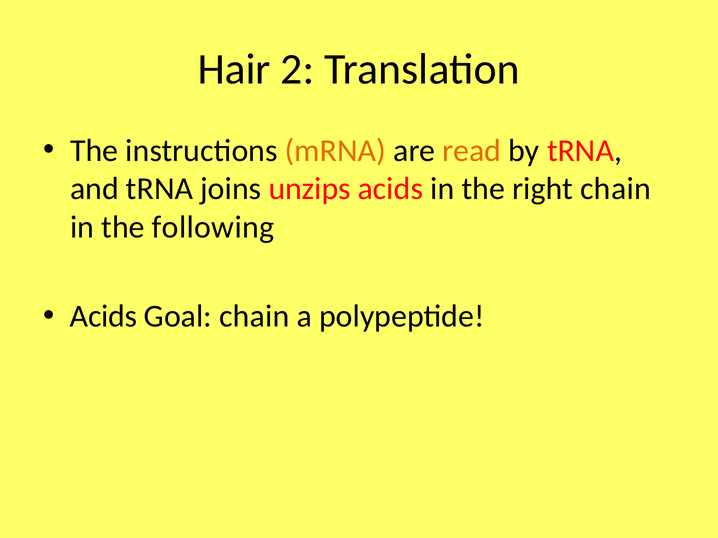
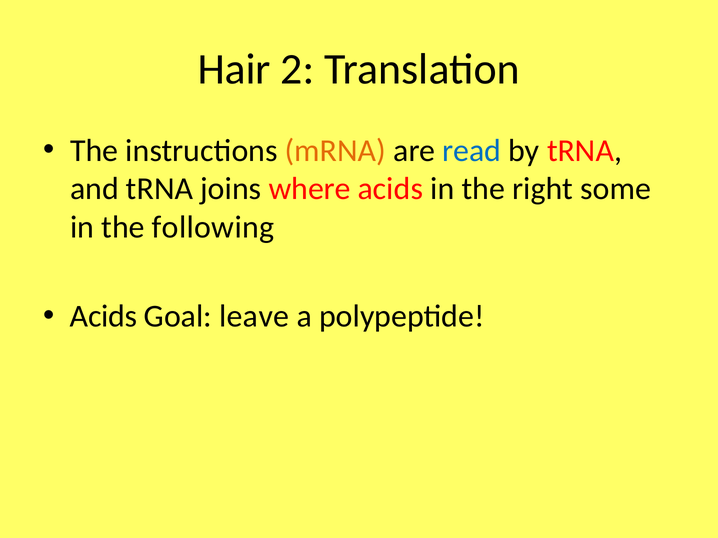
read colour: orange -> blue (472, 151)
unzips: unzips -> where (310, 189)
right chain: chain -> some (616, 189)
Goal chain: chain -> leave (254, 317)
